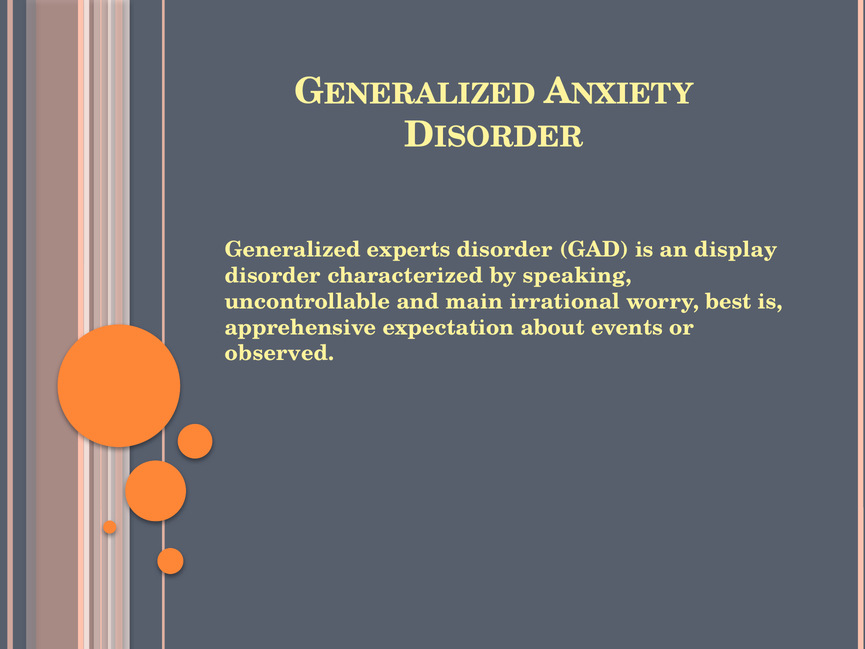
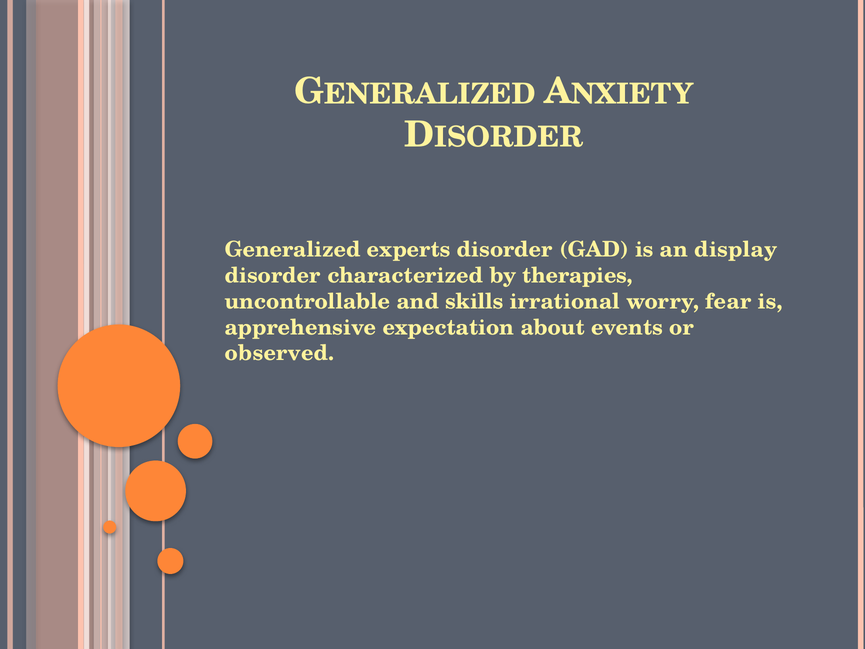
speaking: speaking -> therapies (578, 275)
main: main -> skills (474, 301)
best: best -> fear (728, 301)
